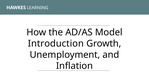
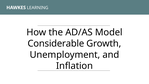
Introduction: Introduction -> Considerable (56, 43)
